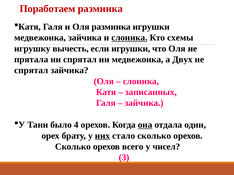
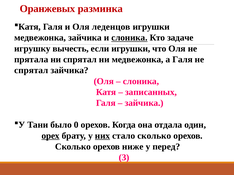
Поработаем: Поработаем -> Оранжевых (47, 9)
Оля разминка: разминка -> леденцов (111, 27)
схемы: схемы -> задаче (180, 38)
а Двух: Двух -> Галя (183, 60)
4: 4 -> 0 (76, 125)
она underline: present -> none (145, 125)
орех underline: none -> present (51, 136)
всего: всего -> ниже (133, 147)
чисел: чисел -> перед (166, 147)
